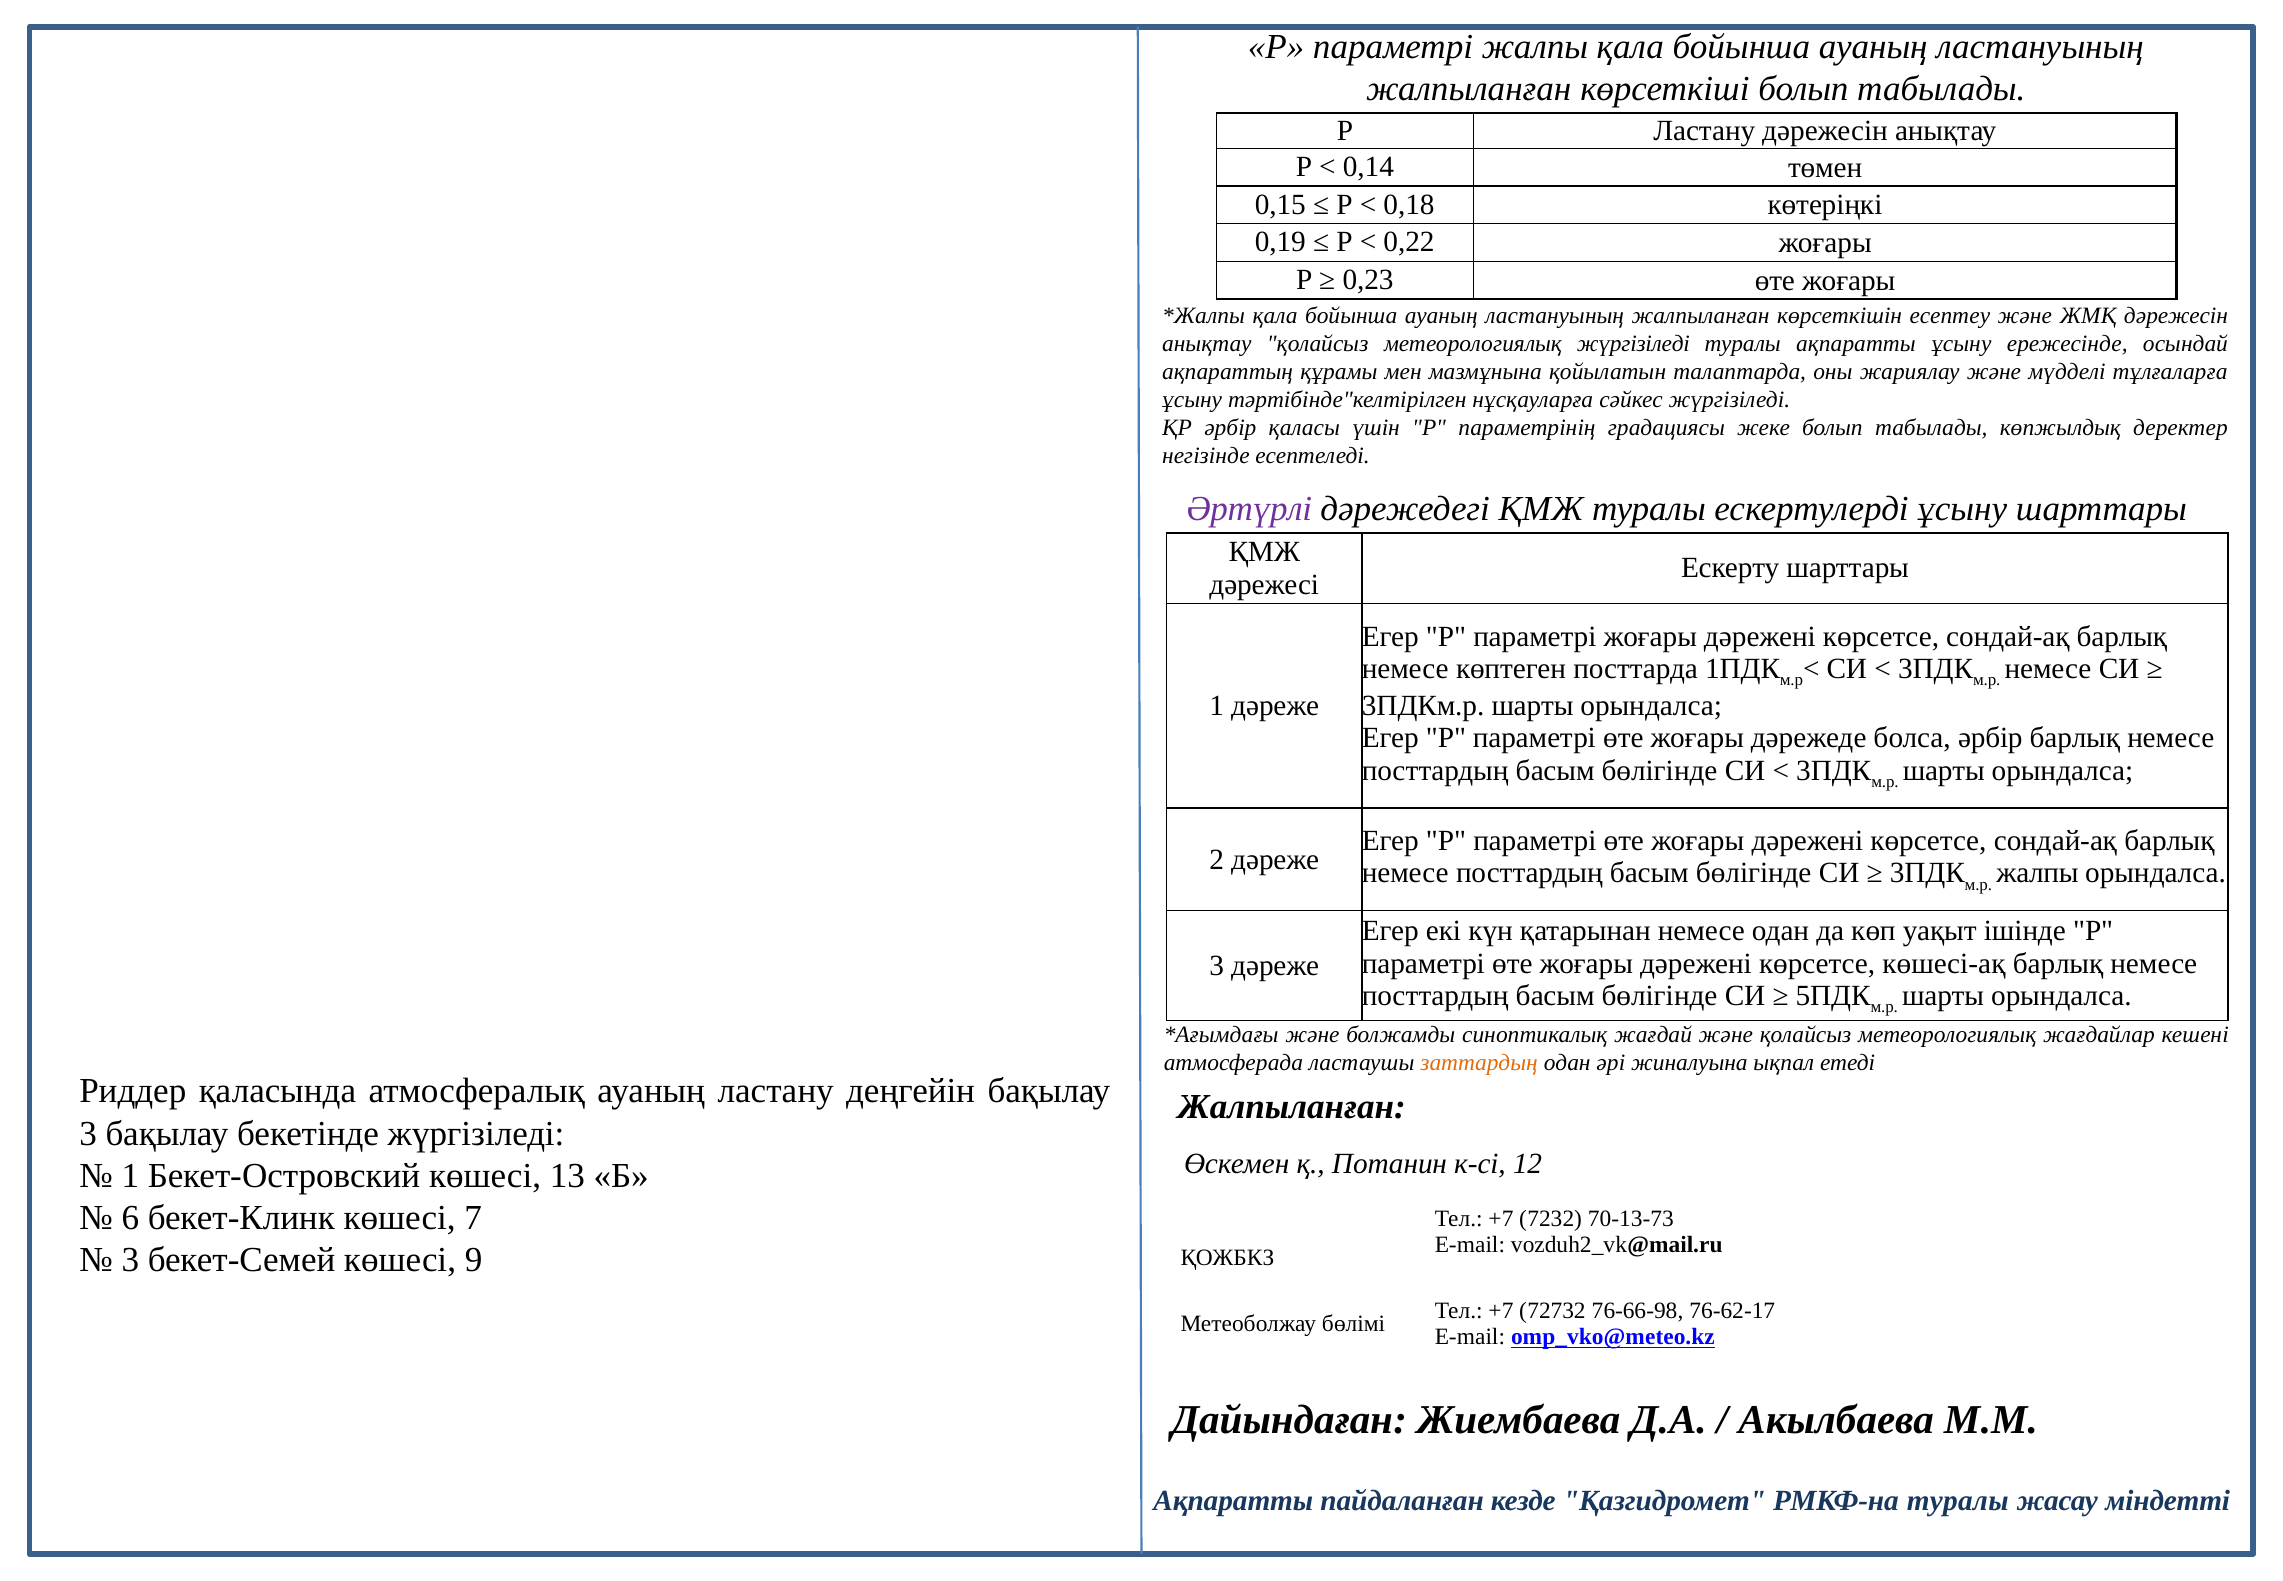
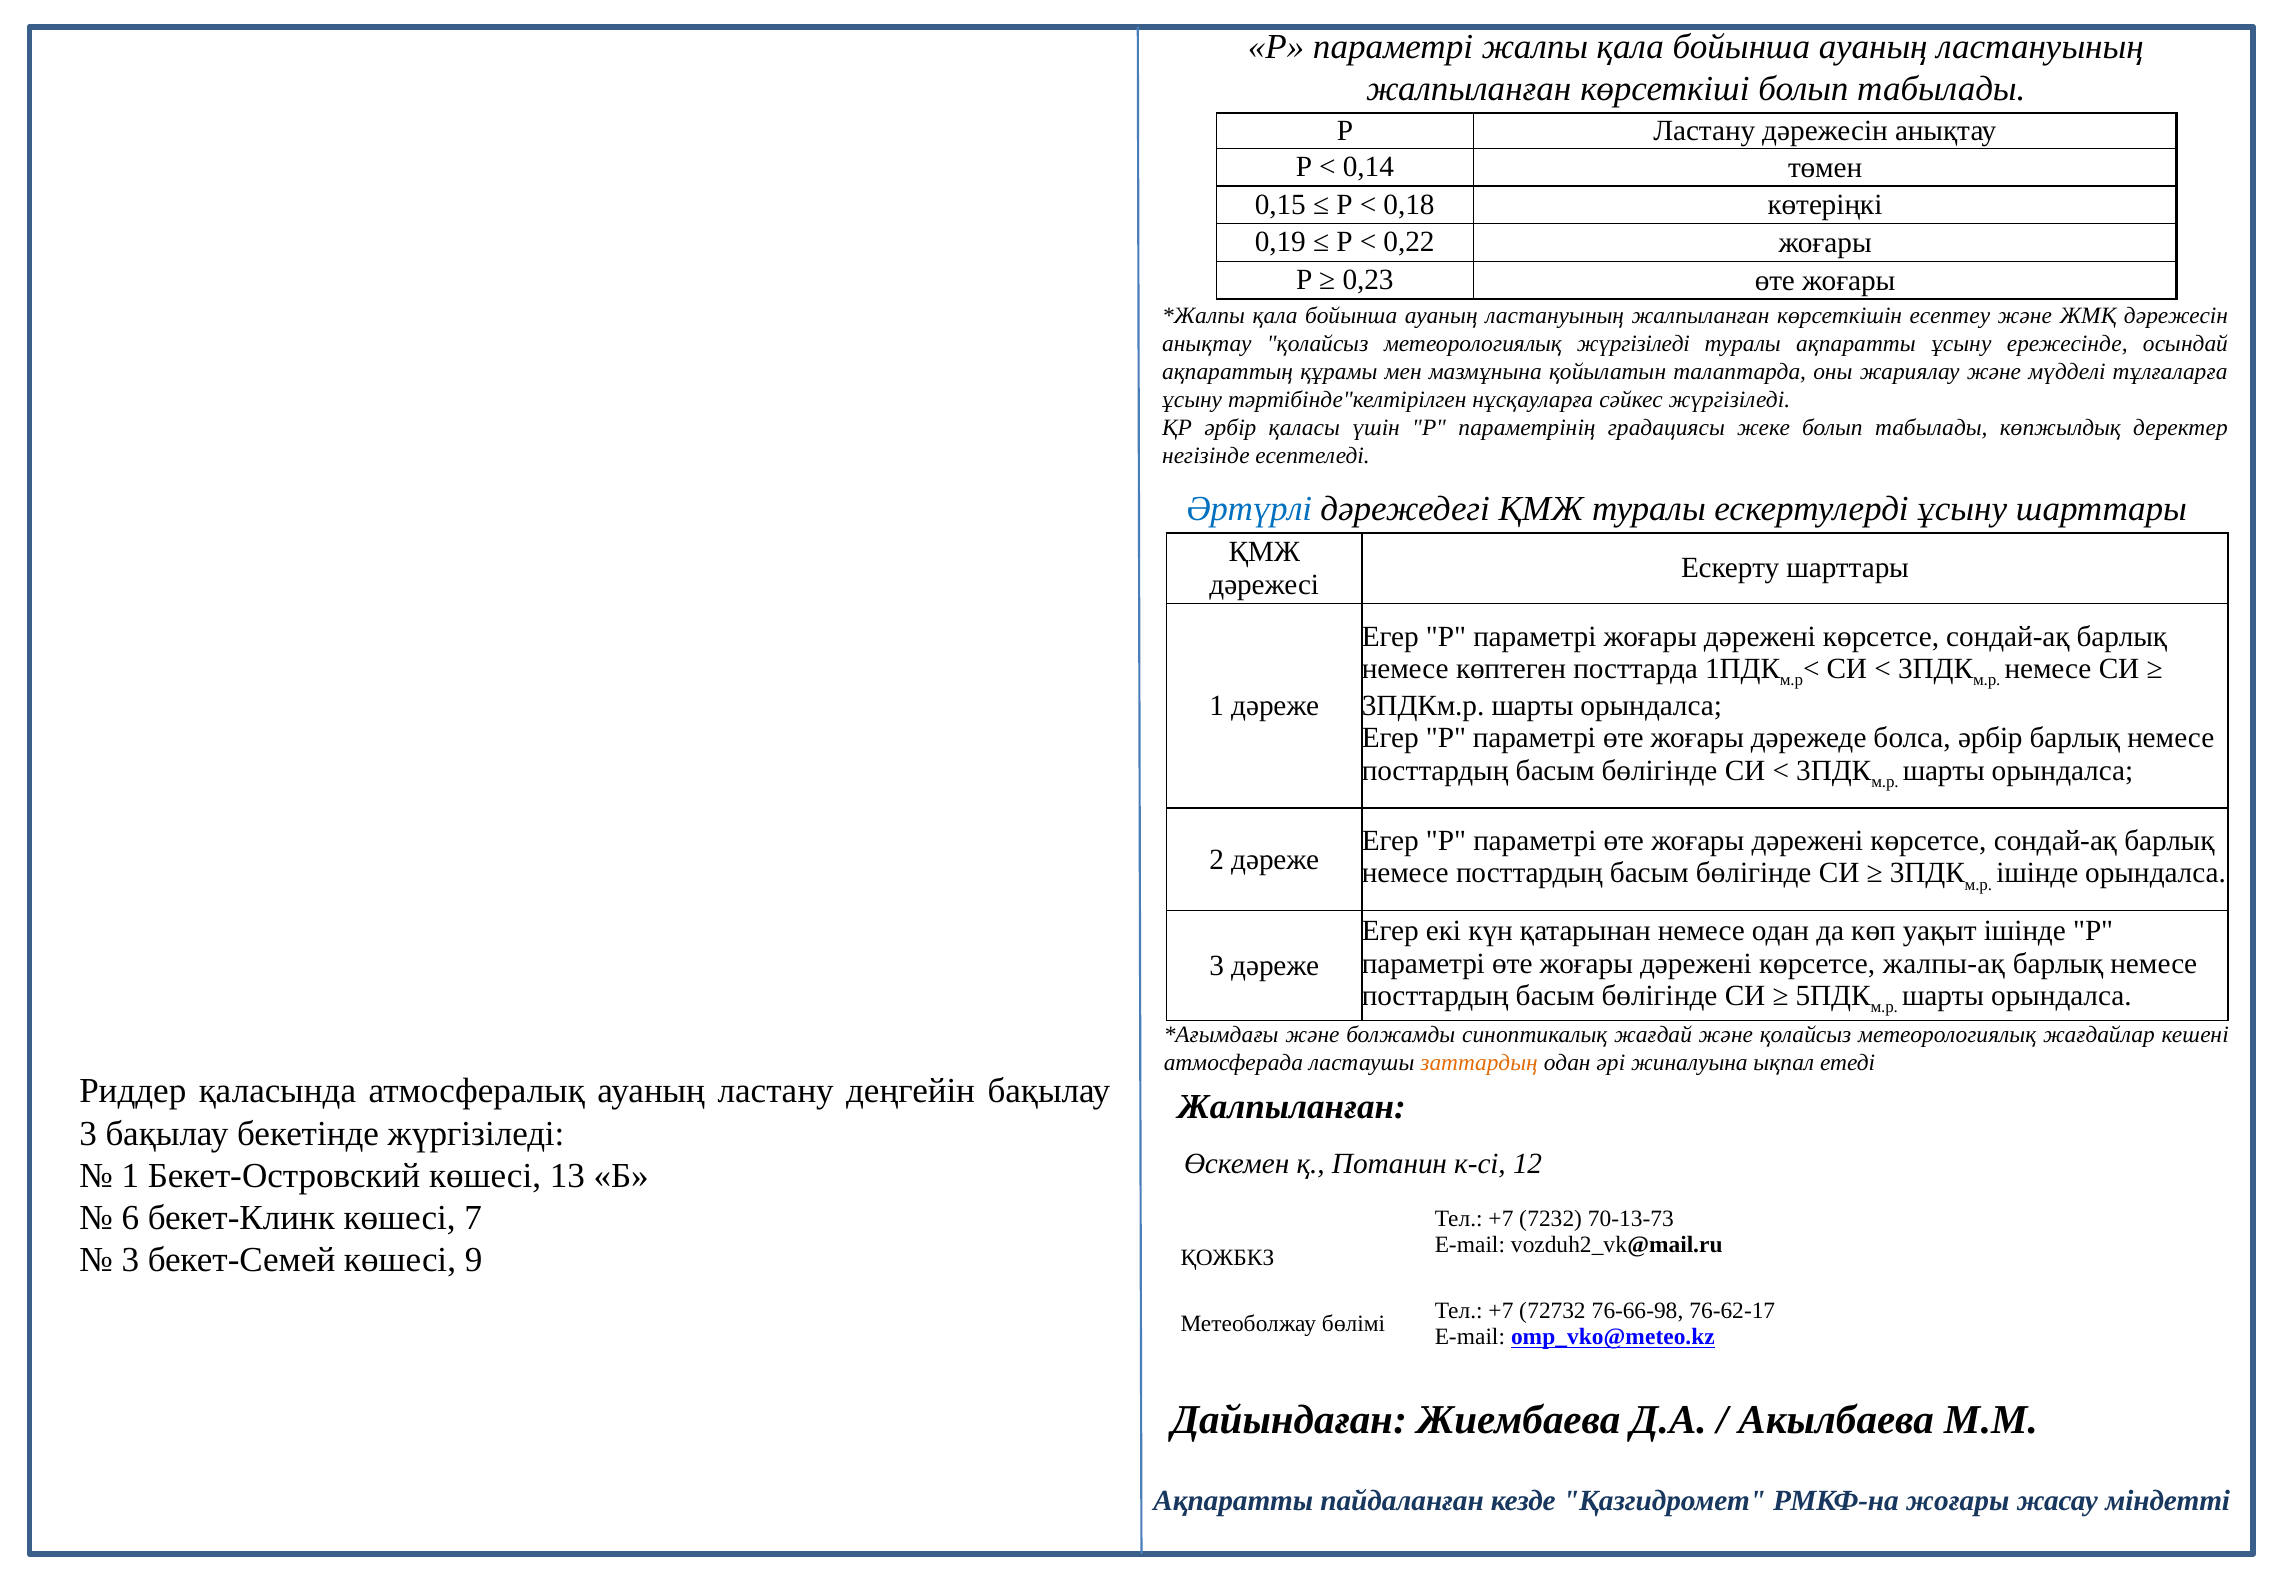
Әртүрлі colour: purple -> blue (1249, 509)
жалпы: жалпы -> ішінде (2037, 873)
көшесі-ақ: көшесі-ақ -> жалпы-ақ (1944, 963)
РМКФ-на туралы: туралы -> жоғары (1958, 1500)
